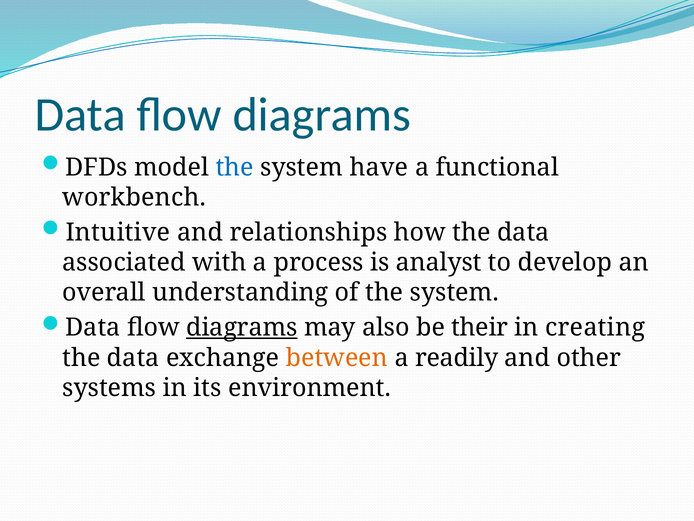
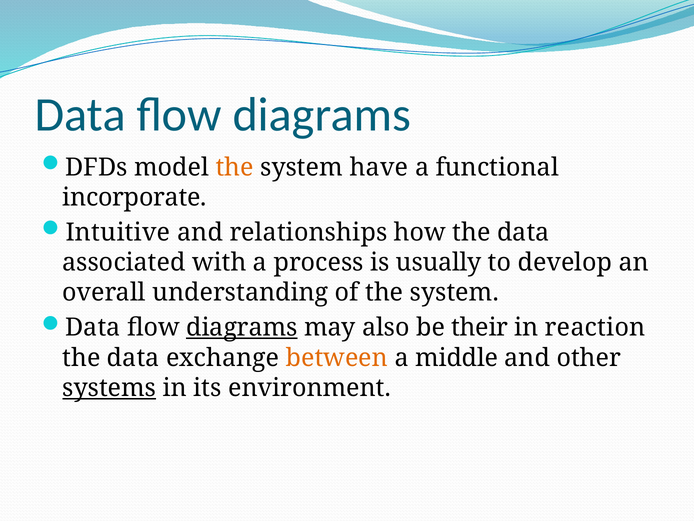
the colour: blue -> orange (235, 167)
workbench: workbench -> incorporate (135, 197)
analyst: analyst -> usually (439, 262)
creating: creating -> reaction (595, 327)
readily: readily -> middle (457, 357)
systems underline: none -> present (109, 387)
